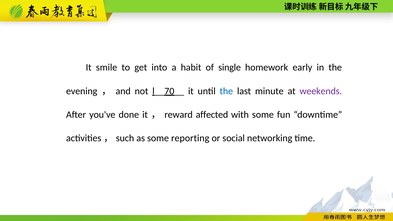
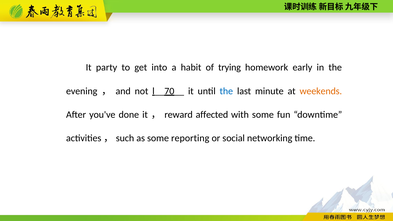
smile: smile -> party (107, 67)
single: single -> trying (230, 67)
weekends colour: purple -> orange (321, 91)
